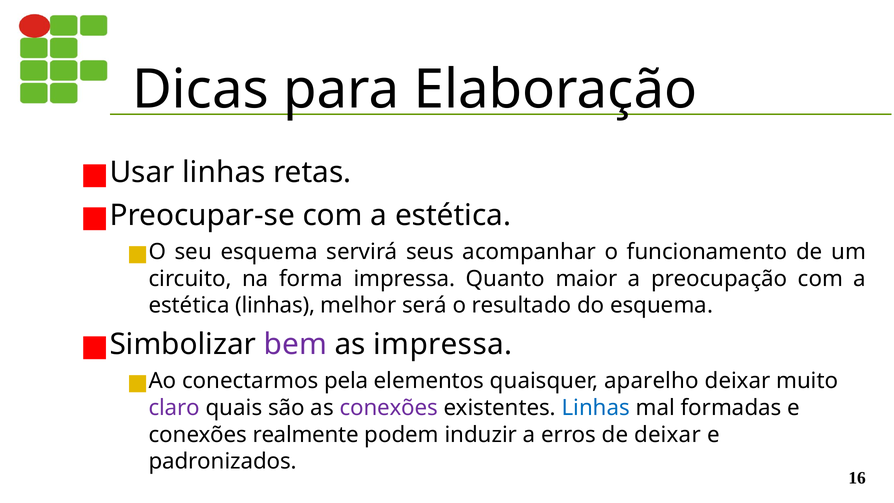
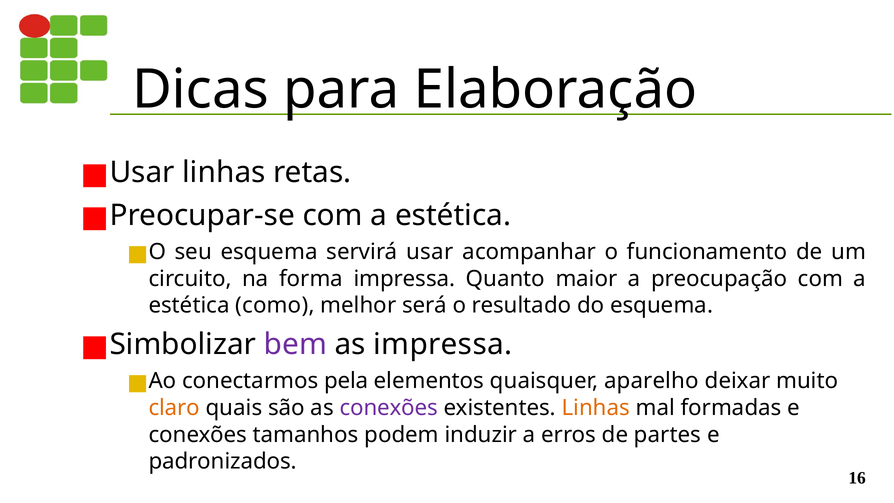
servirá seus: seus -> usar (430, 252)
estética linhas: linhas -> como (275, 305)
claro colour: purple -> orange (174, 408)
Linhas colour: blue -> orange (596, 408)
realmente: realmente -> tamanhos (306, 435)
de deixar: deixar -> partes (668, 435)
